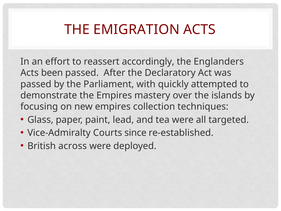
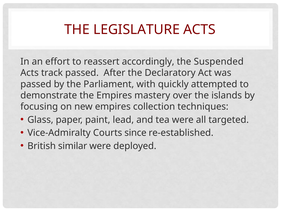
EMIGRATION: EMIGRATION -> LEGISLATURE (137, 29)
Englanders: Englanders -> Suspended (219, 62)
been: been -> track (52, 73)
across: across -> similar (73, 146)
